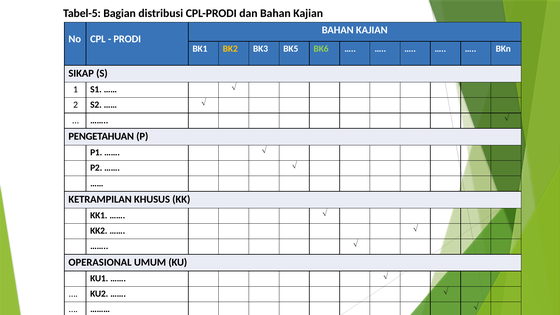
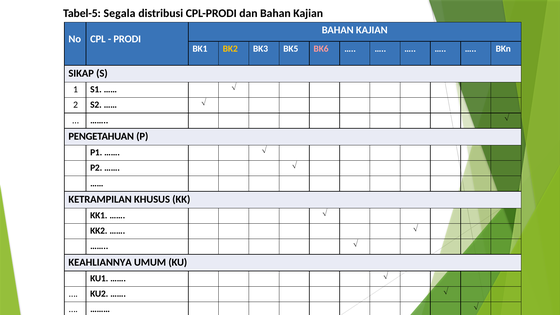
Bagian: Bagian -> Segala (120, 13)
BK6 colour: light green -> pink (321, 49)
OPERASIONAL: OPERASIONAL -> KEAHLIANNYA (100, 262)
